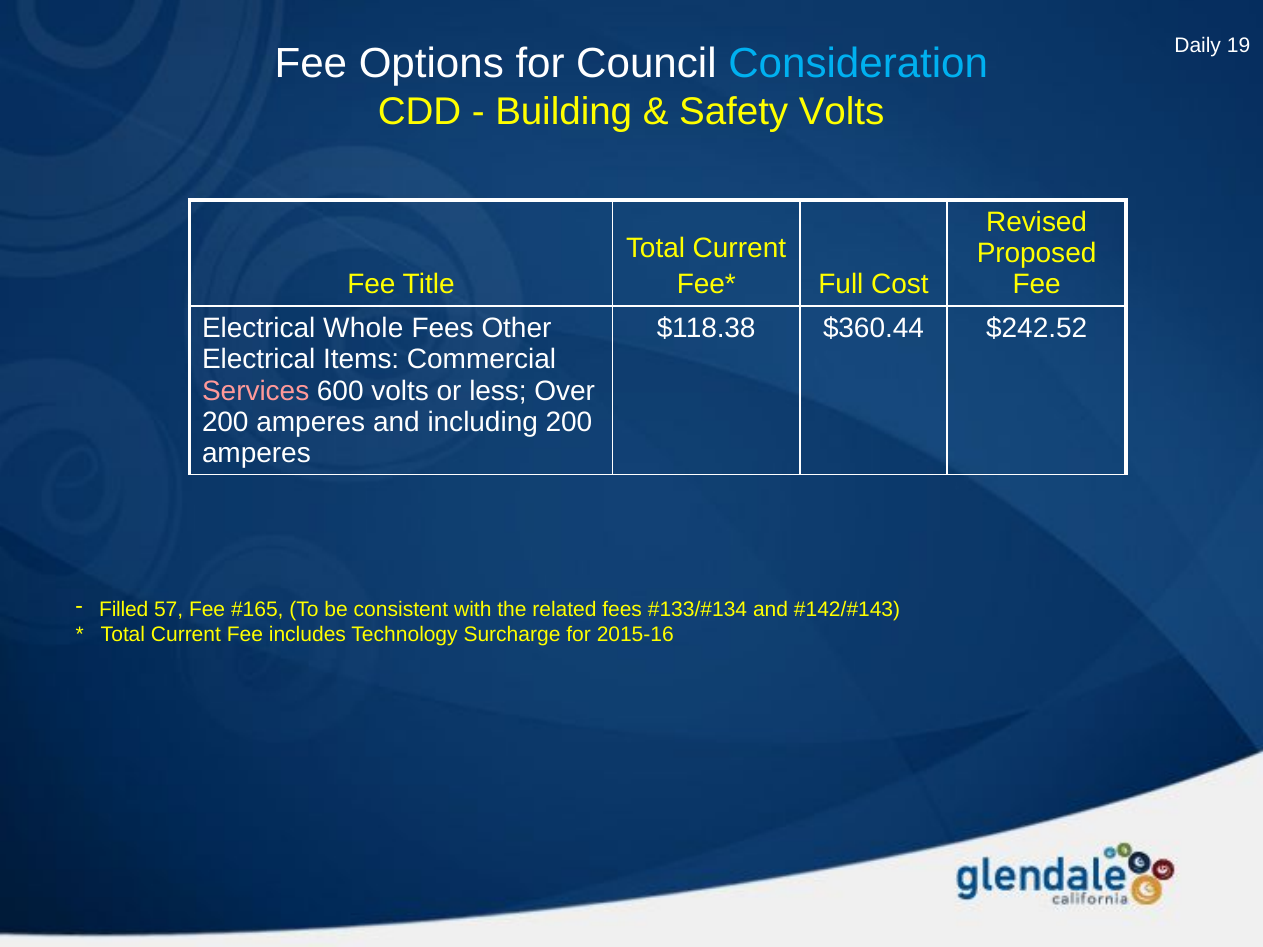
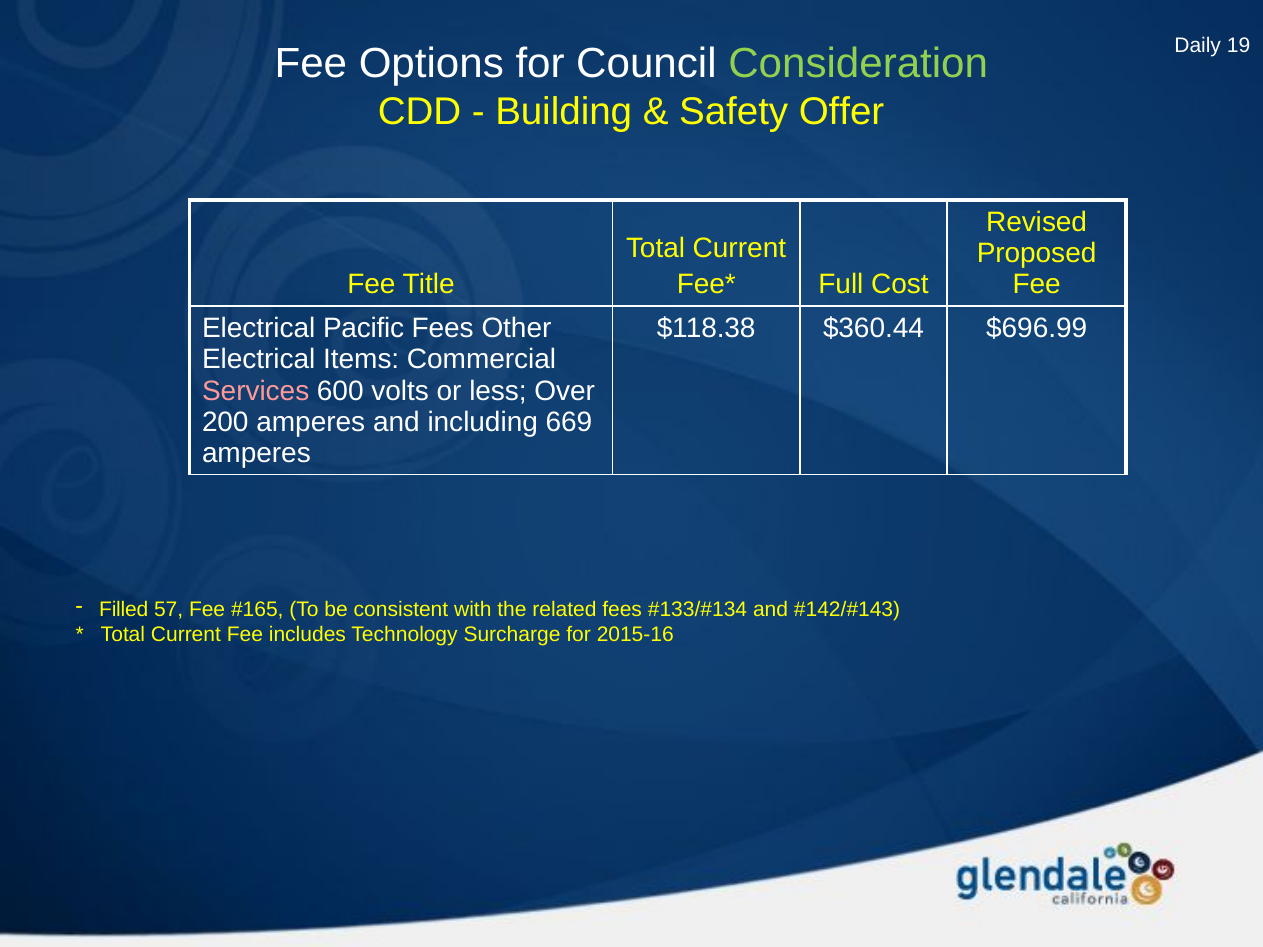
Consideration colour: light blue -> light green (858, 64)
Safety Volts: Volts -> Offer (842, 112)
Whole: Whole -> Pacific (364, 329)
$242.52: $242.52 -> $696.99 (1037, 329)
including 200: 200 -> 669 (569, 422)
